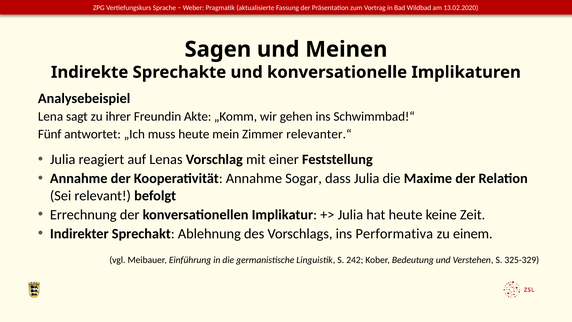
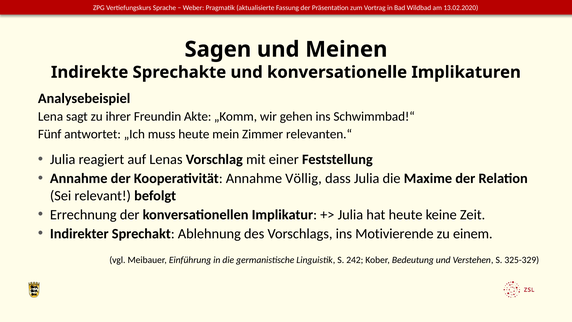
relevanter.“: relevanter.“ -> relevanten.“ (319, 134)
Sogar: Sogar -> Völlig (304, 178)
Performativa: Performativa -> Motivierende (394, 233)
